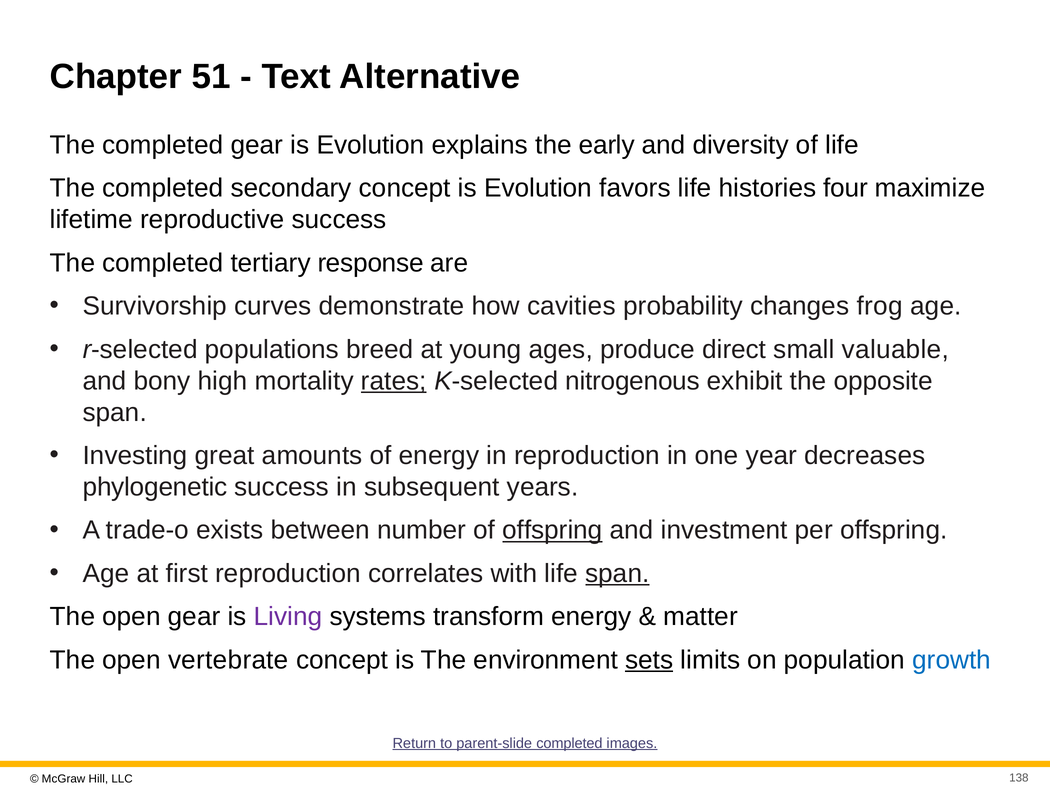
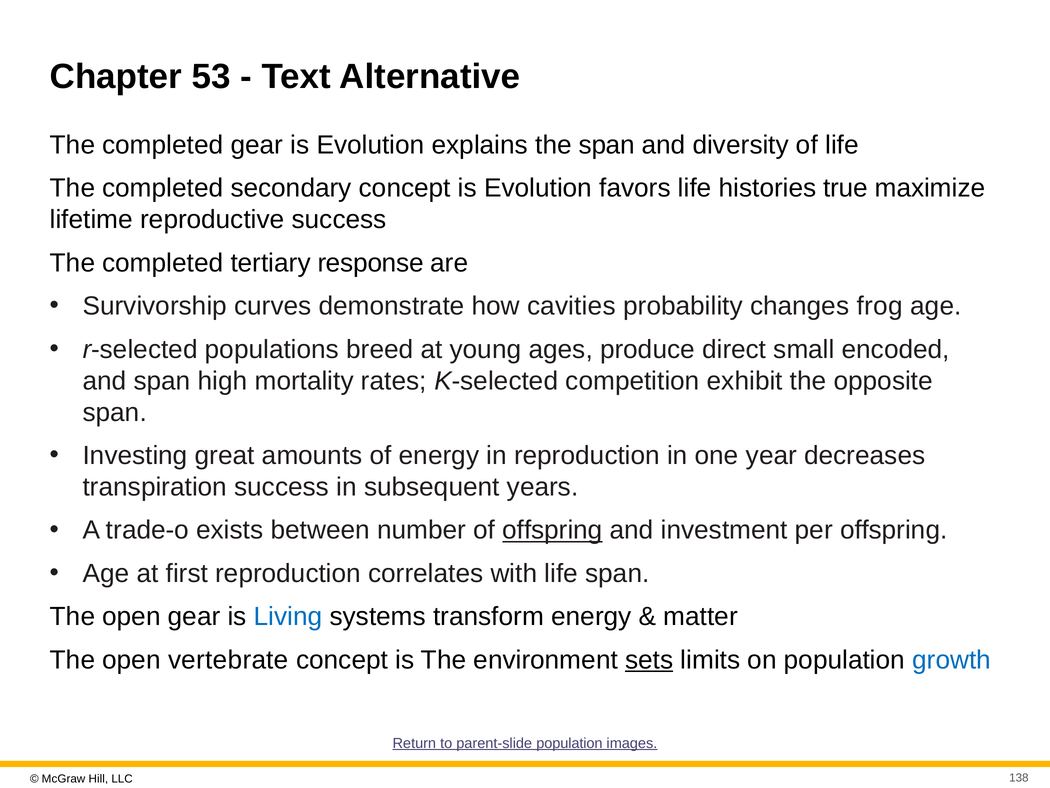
51: 51 -> 53 (211, 76)
the early: early -> span (607, 145)
four: four -> true (846, 188)
valuable: valuable -> encoded (896, 349)
and bony: bony -> span (162, 381)
rates underline: present -> none (394, 381)
nitrogenous: nitrogenous -> competition (633, 381)
phylogenetic: phylogenetic -> transpiration (155, 487)
span underline: present -> none (617, 573)
Living colour: purple -> blue (288, 616)
parent-slide completed: completed -> population (569, 743)
